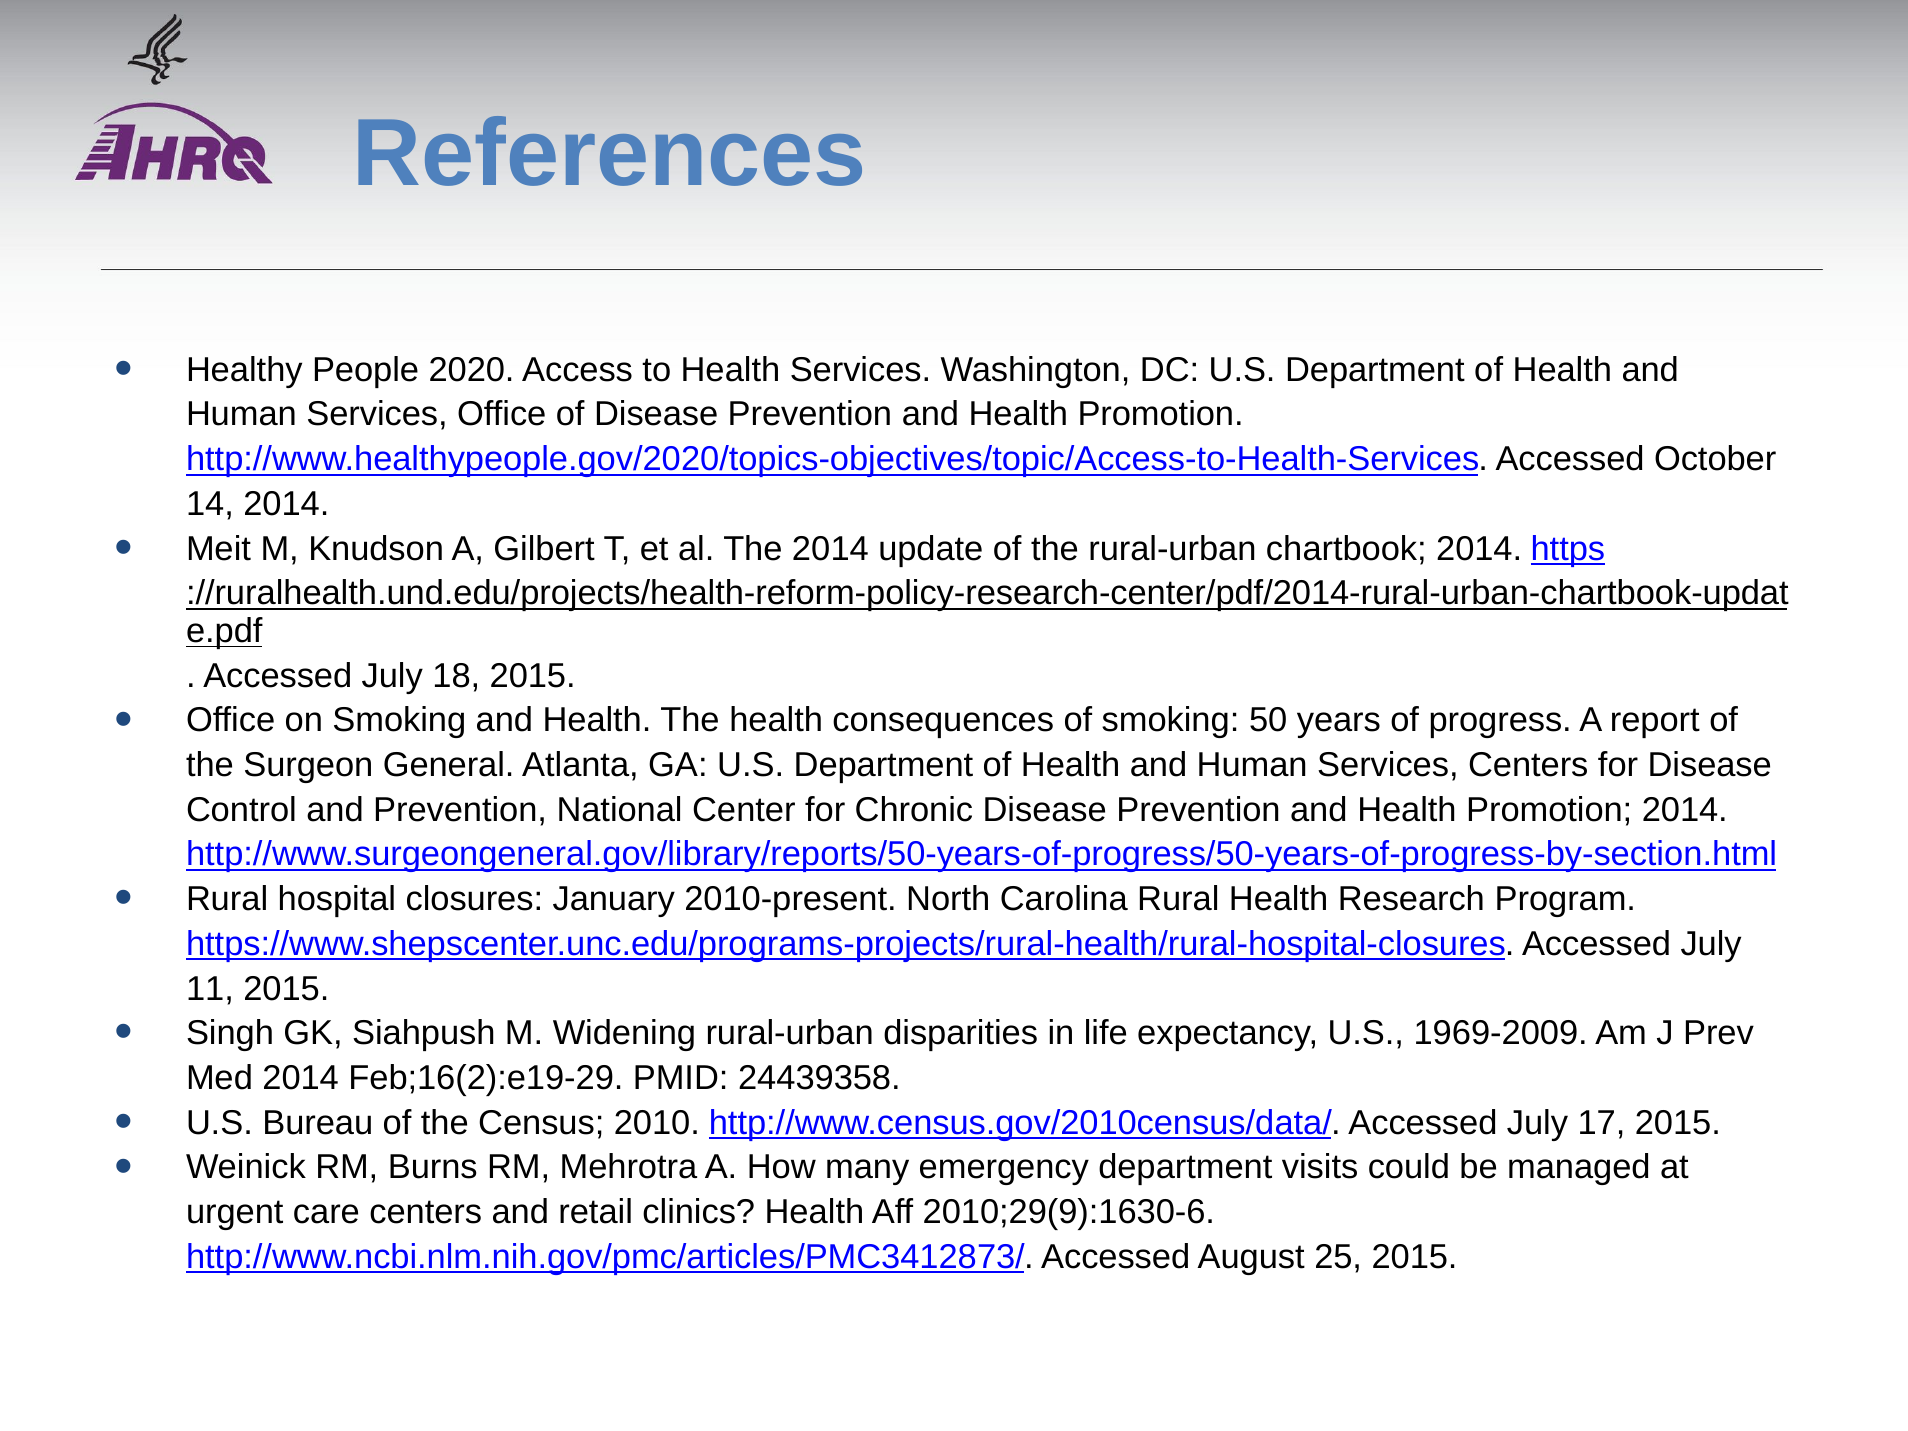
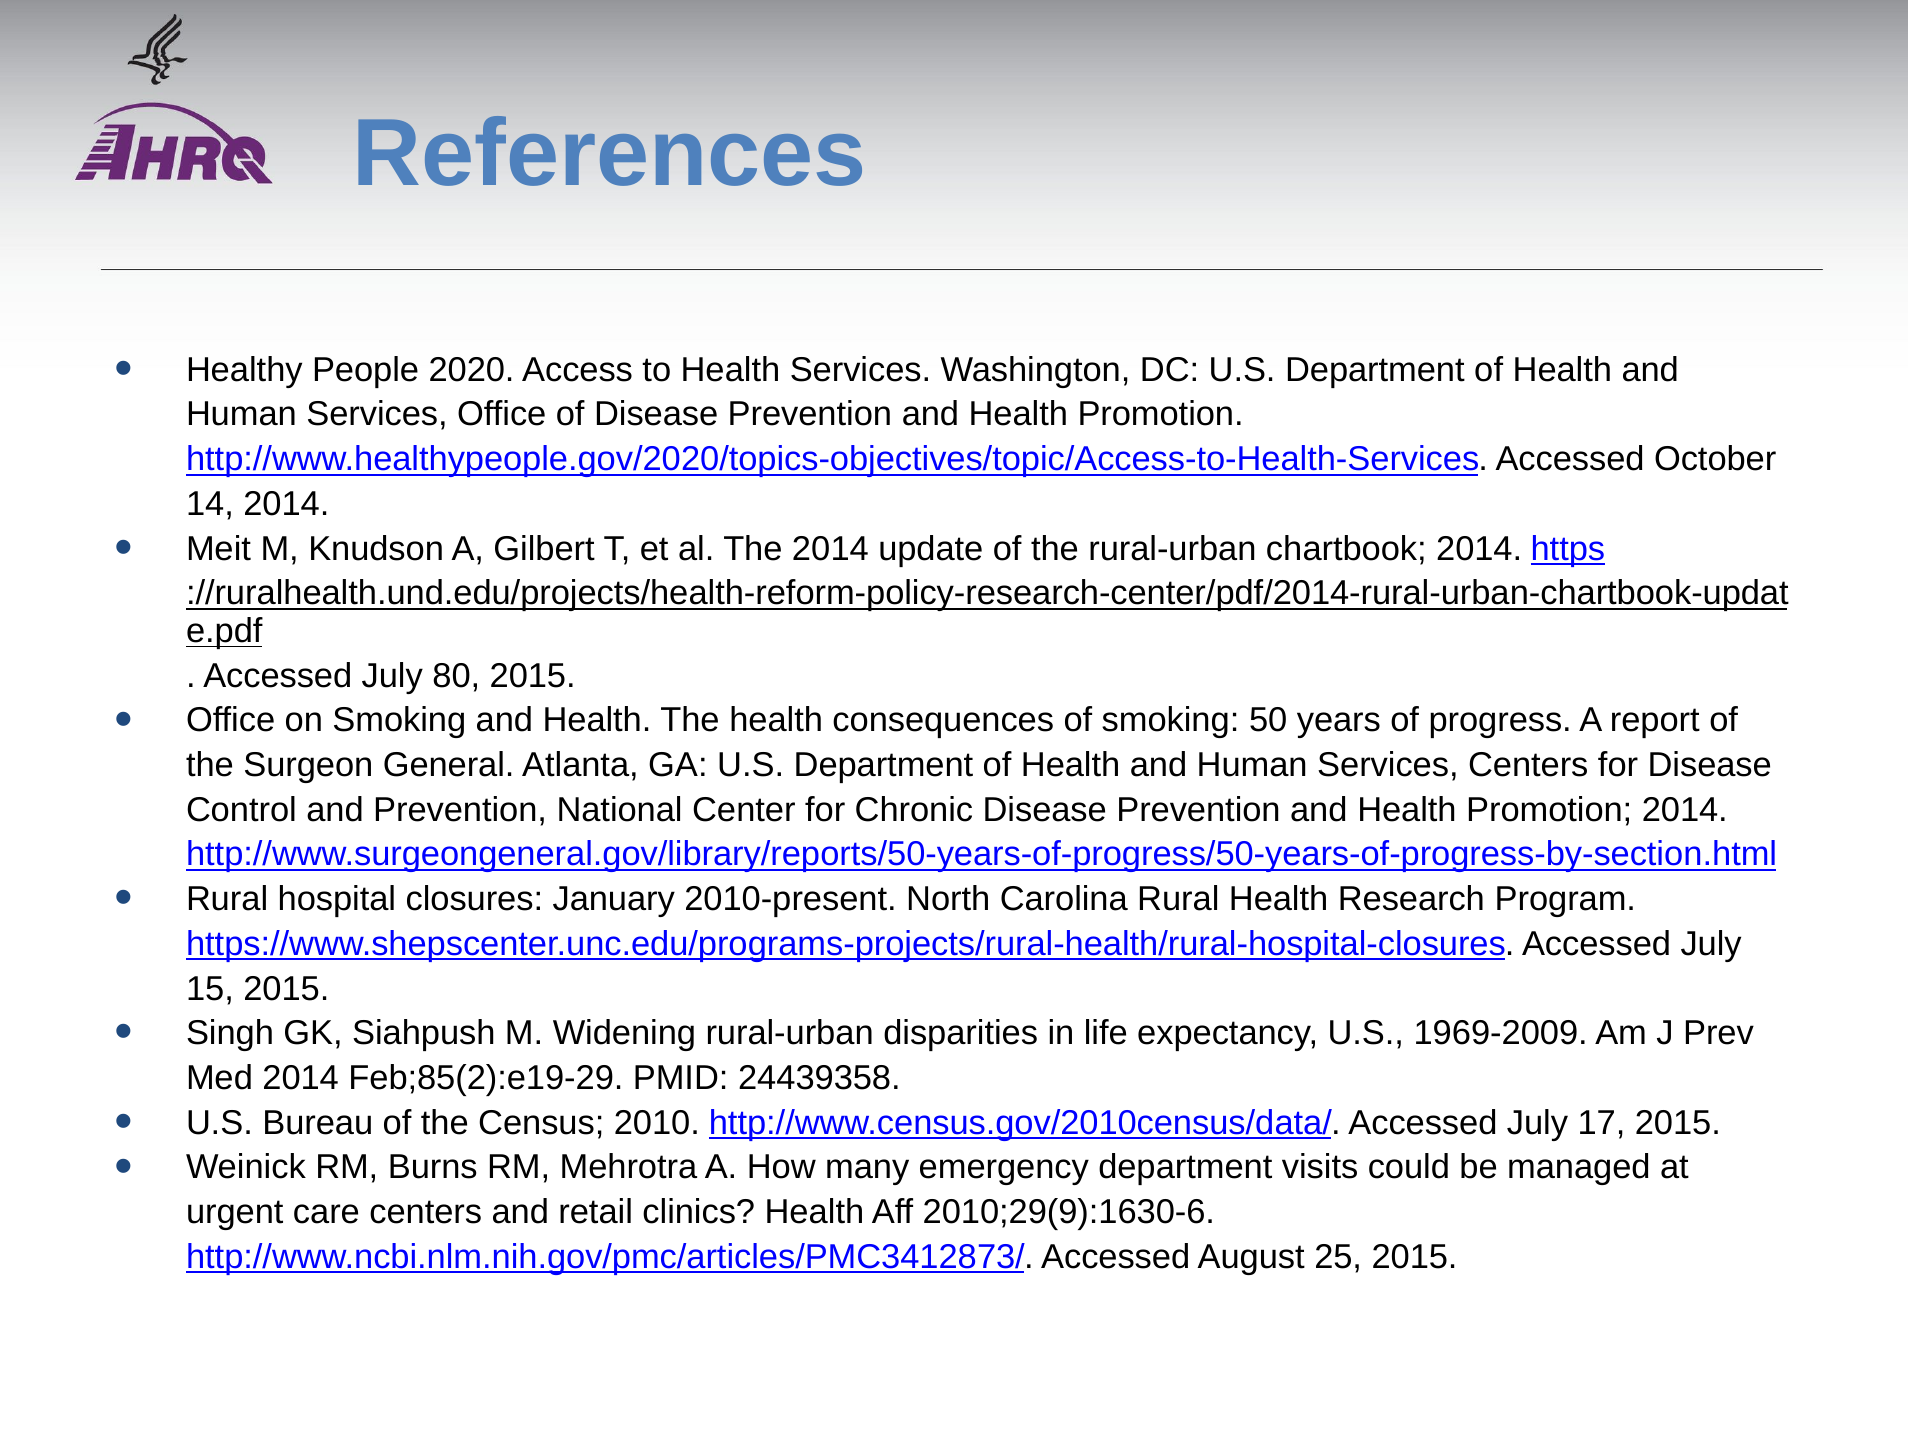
18: 18 -> 80 (456, 676)
11: 11 -> 15 (210, 989)
Feb;16(2):e19-29: Feb;16(2):e19-29 -> Feb;85(2):e19-29 (486, 1078)
